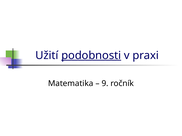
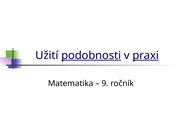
praxi underline: none -> present (146, 56)
